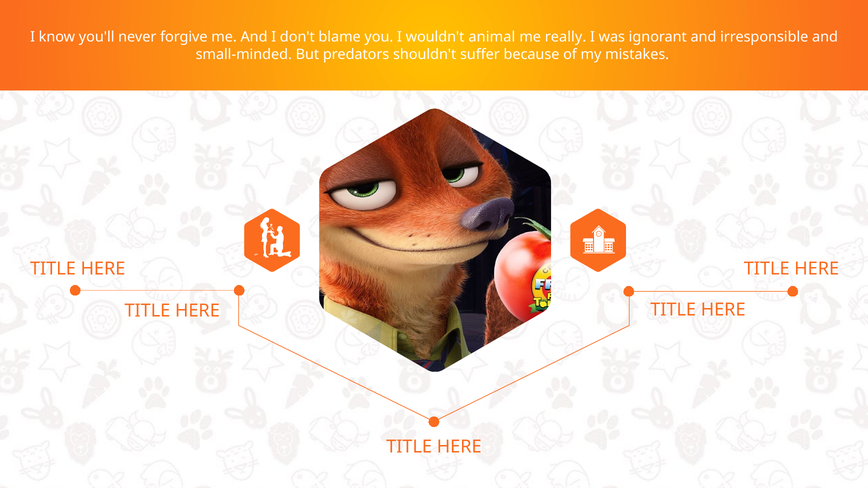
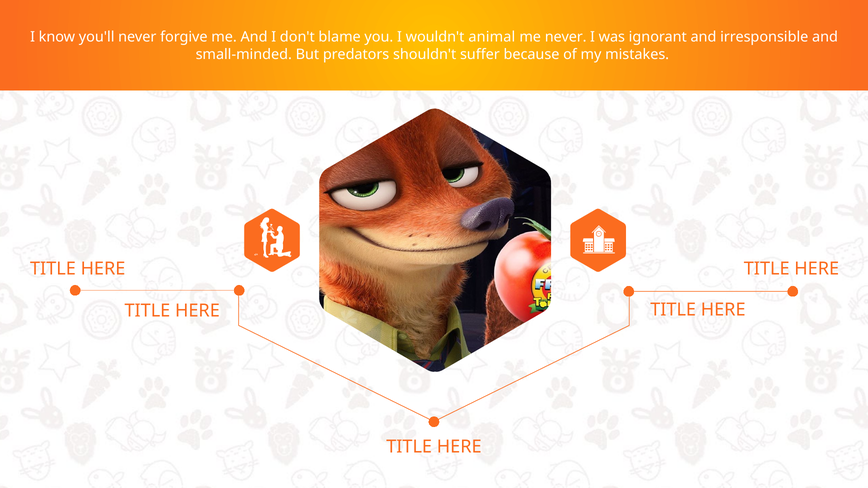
me really: really -> never (566, 37)
